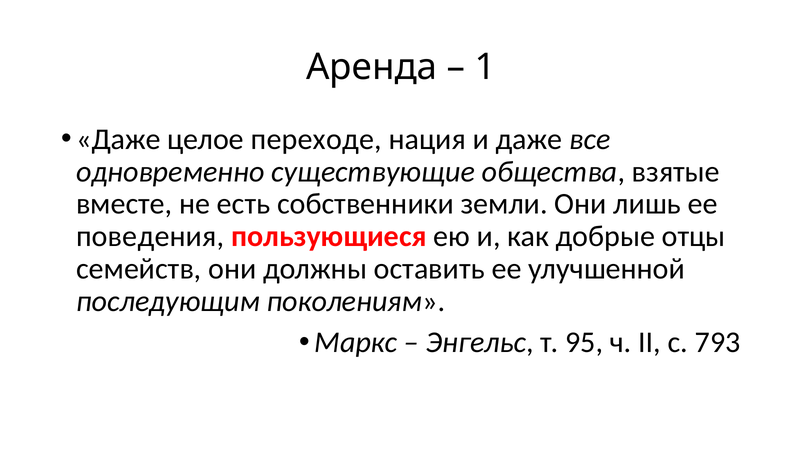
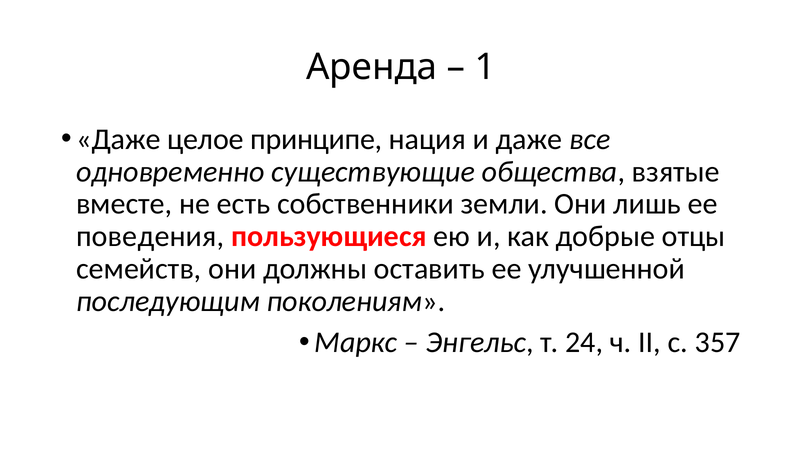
переходе: переходе -> принципе (316, 139)
95: 95 -> 24 (584, 342)
793: 793 -> 357 (718, 342)
